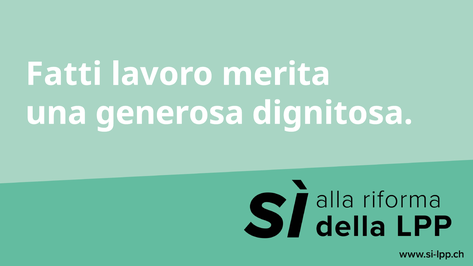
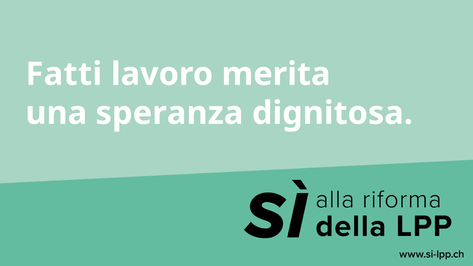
generosa: generosa -> speranza (169, 113)
